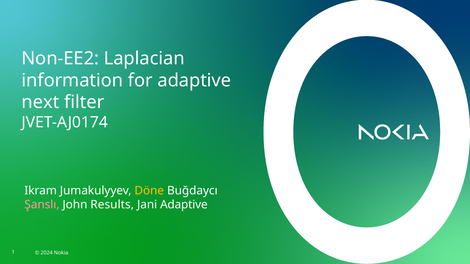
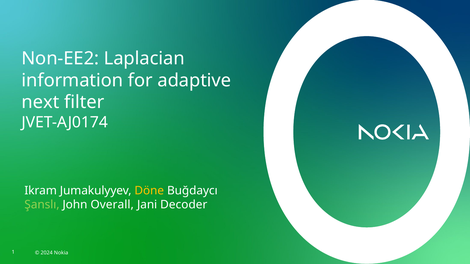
Şanslı colour: pink -> light green (42, 205)
Results: Results -> Overall (112, 205)
Jani Adaptive: Adaptive -> Decoder (184, 205)
